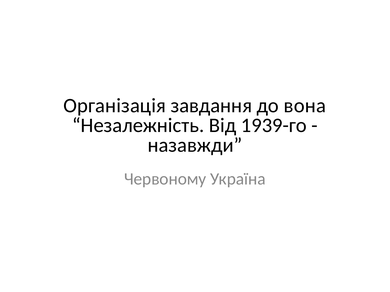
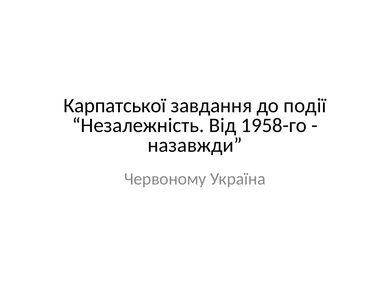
Організація: Організація -> Карпатської (115, 106)
вона: вона -> події (305, 106)
1939-го: 1939-го -> 1958-го (274, 126)
